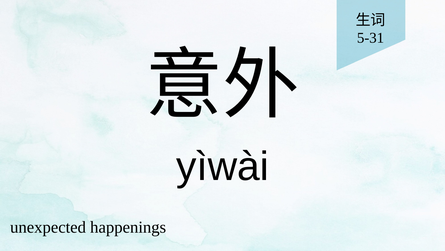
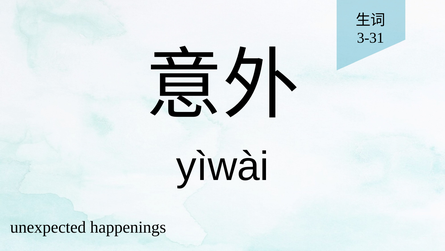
5-31: 5-31 -> 3-31 (371, 38)
